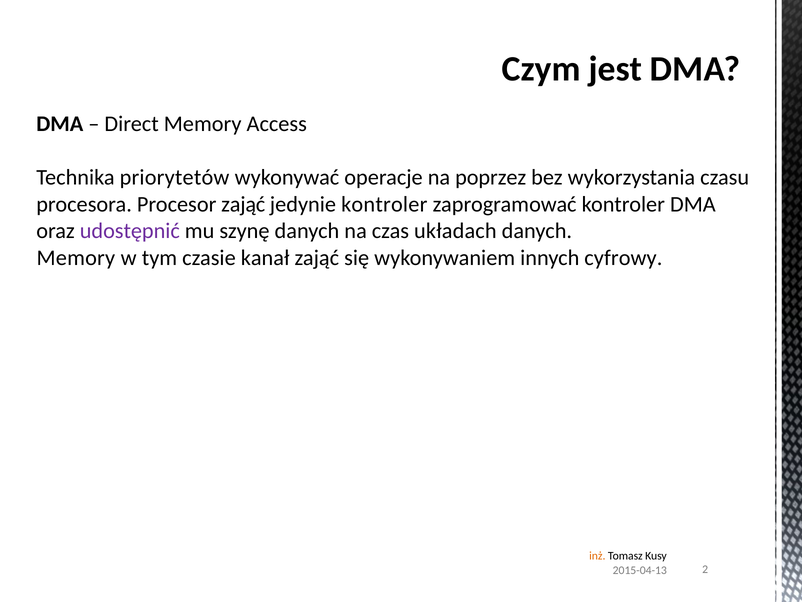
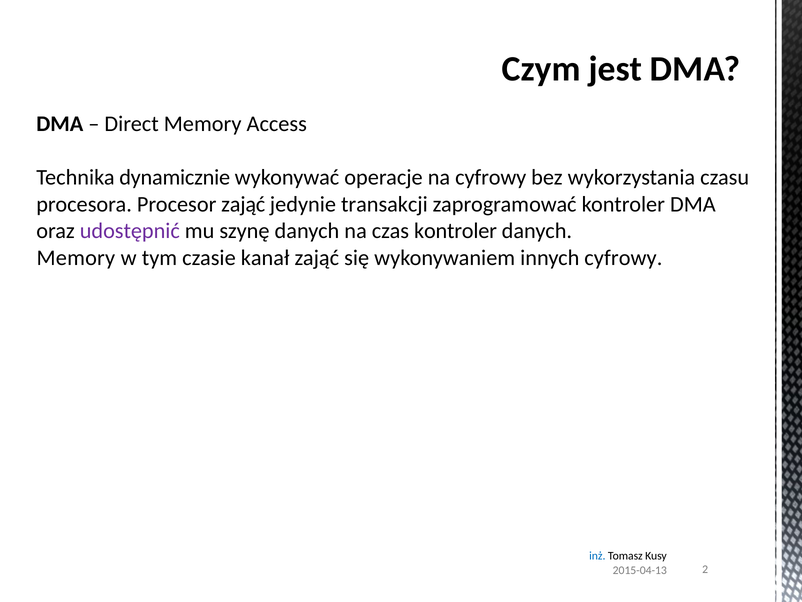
priorytetów: priorytetów -> dynamicznie (175, 177)
na poprzez: poprzez -> cyfrowy (491, 177)
jedynie kontroler: kontroler -> transakcji (384, 204)
czas układach: układach -> kontroler (456, 231)
inż colour: orange -> blue (597, 555)
